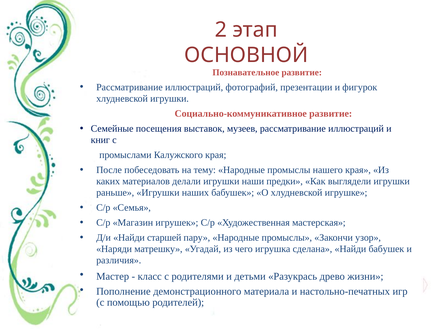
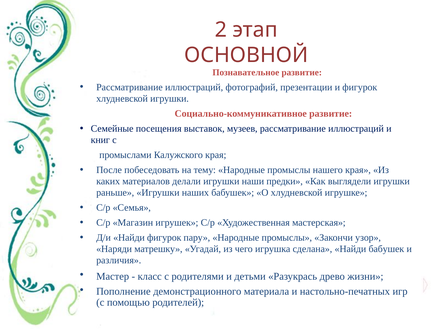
Найди старшей: старшей -> фигурок (164, 238)
